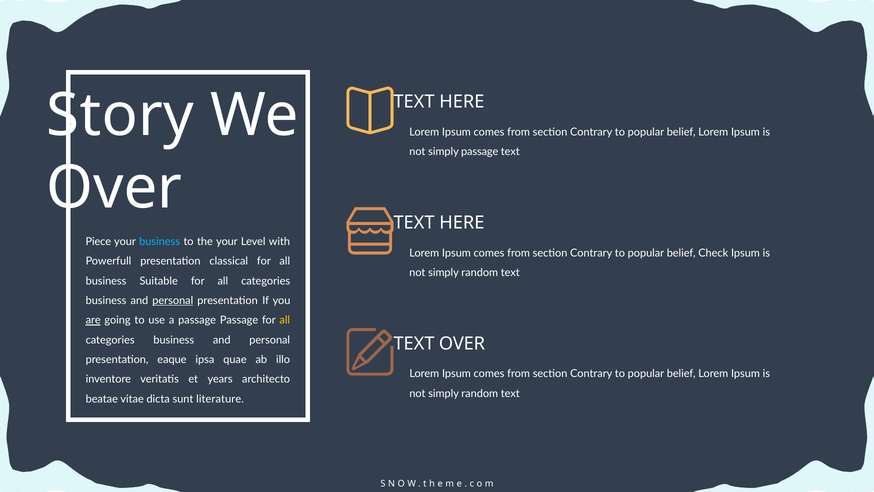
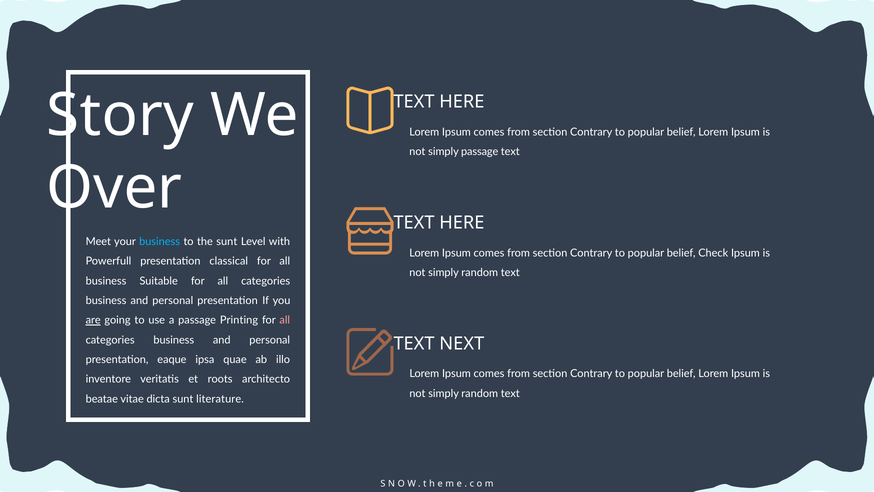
Piece: Piece -> Meet (98, 241)
the your: your -> sunt (227, 241)
personal underline: present -> none (173, 300)
passage Passage: Passage -> Printing (239, 320)
all colour: yellow -> pink (285, 320)
TEXT OVER: OVER -> NEXT (462, 343)
years: years -> roots (220, 379)
